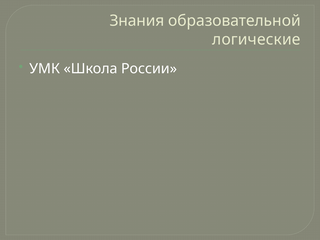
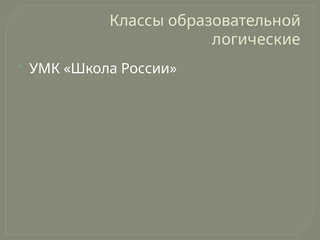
Знания: Знания -> Классы (137, 21)
